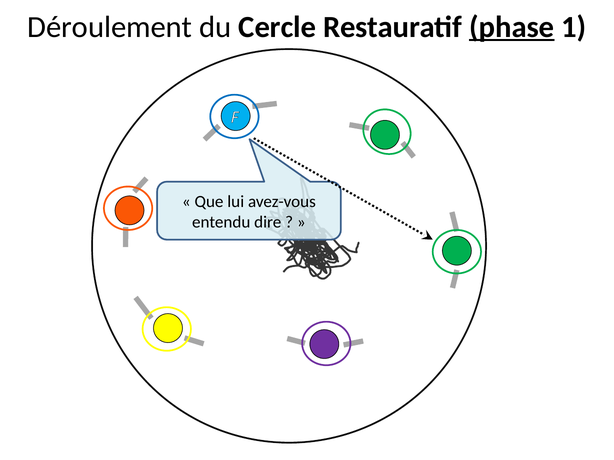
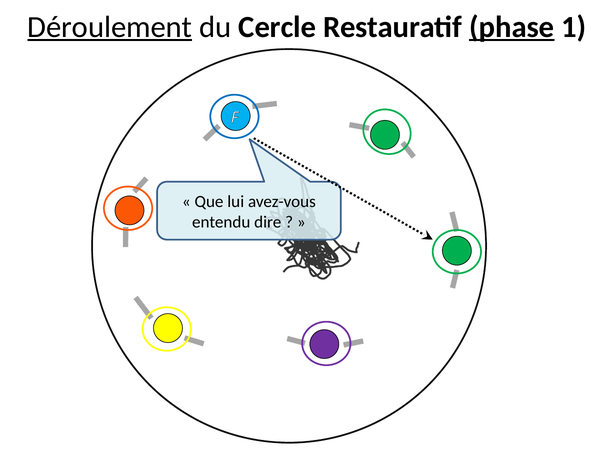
Déroulement underline: none -> present (110, 27)
